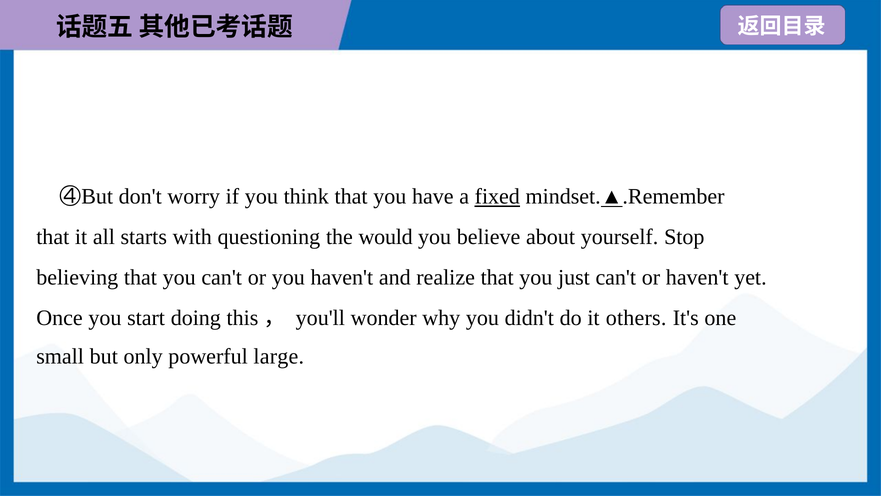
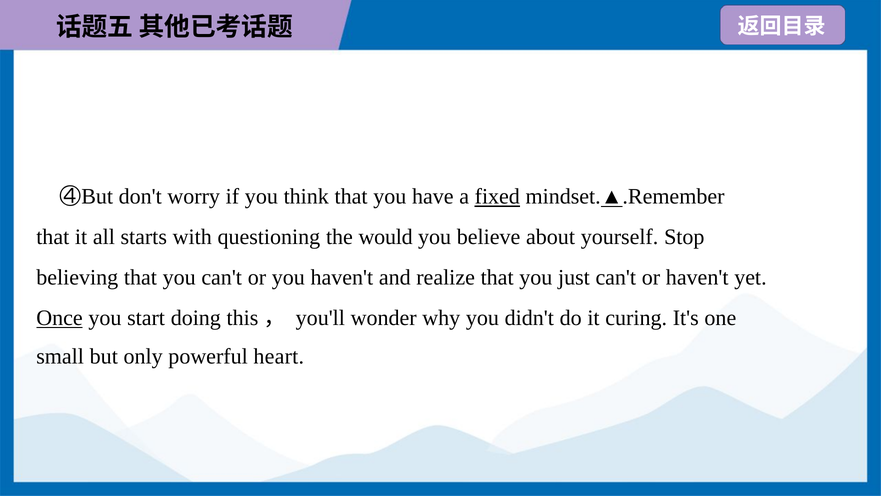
Once underline: none -> present (60, 318)
others: others -> curing (636, 318)
large: large -> heart (279, 356)
